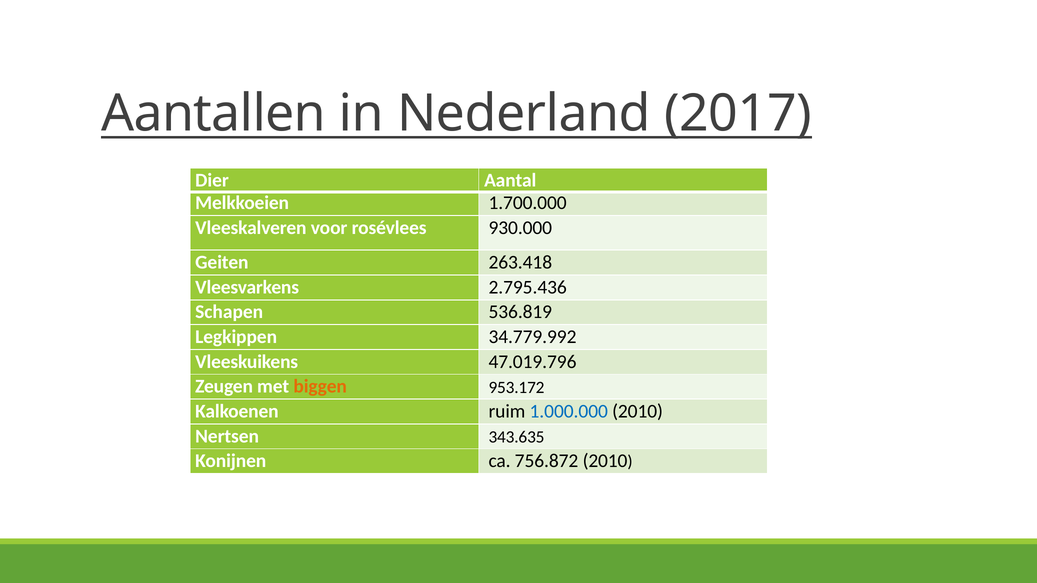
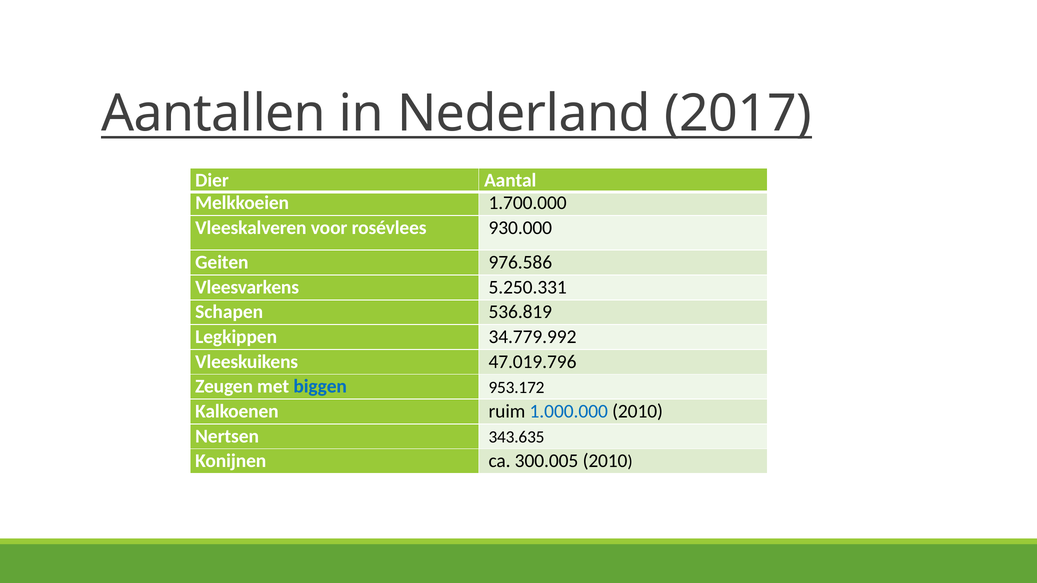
263.418: 263.418 -> 976.586 (520, 263)
2.795.436: 2.795.436 -> 5.250.331 (528, 287)
biggen colour: orange -> blue (320, 387)
756.872: 756.872 -> 300.005 (547, 461)
